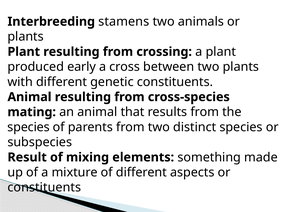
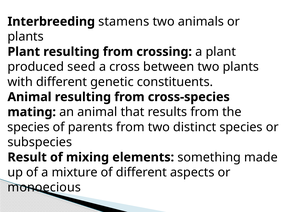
early: early -> seed (81, 67)
constituents: constituents -> monoecious (44, 187)
